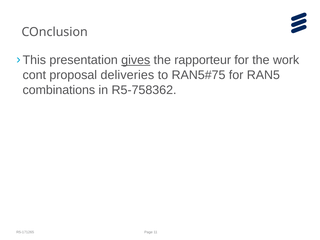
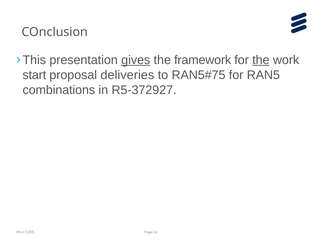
rapporteur: rapporteur -> framework (203, 60)
the underline: none -> present (261, 60)
cont: cont -> start (34, 75)
R5-758362: R5-758362 -> R5-372927 (144, 90)
